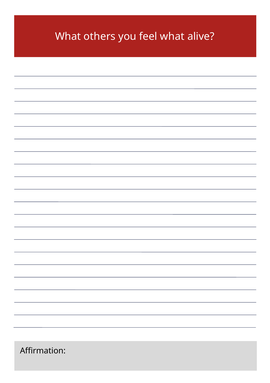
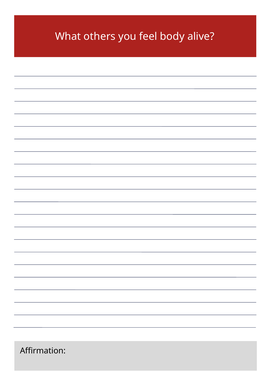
feel what: what -> body (172, 36)
